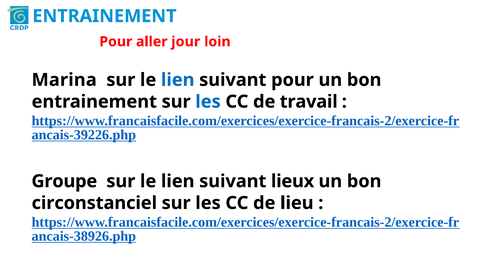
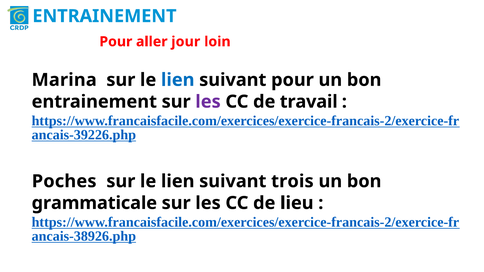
les colour: blue -> purple (208, 102)
Groupe: Groupe -> Poches (64, 181)
lieux: lieux -> trois (292, 181)
circonstanciel: circonstanciel -> grammaticale (94, 203)
